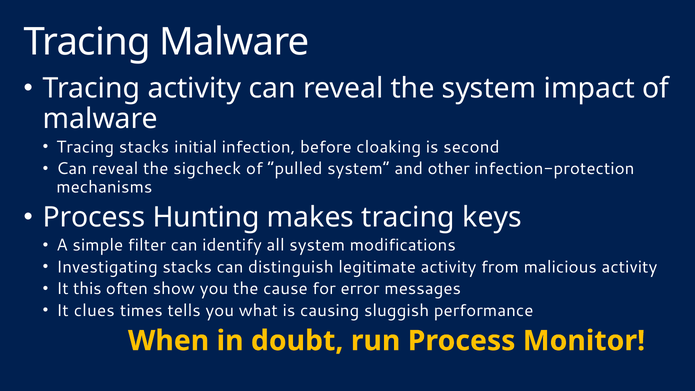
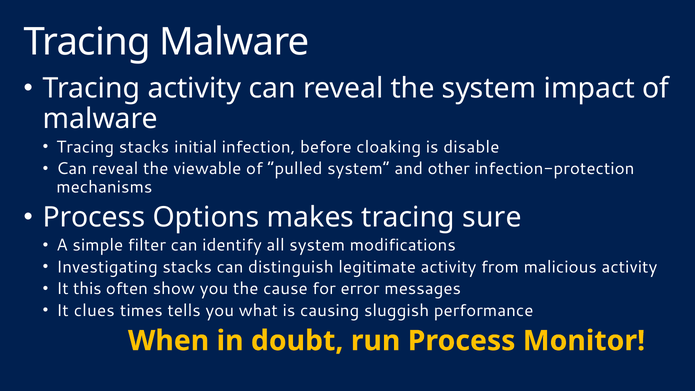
second: second -> disable (471, 147)
sigcheck: sigcheck -> viewable (207, 169)
Hunting: Hunting -> Options (206, 217)
keys: keys -> sure (492, 217)
